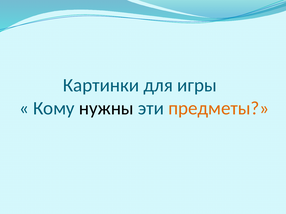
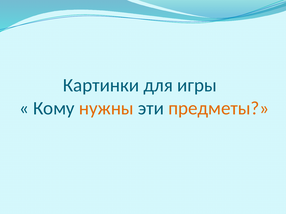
нужны colour: black -> orange (106, 108)
